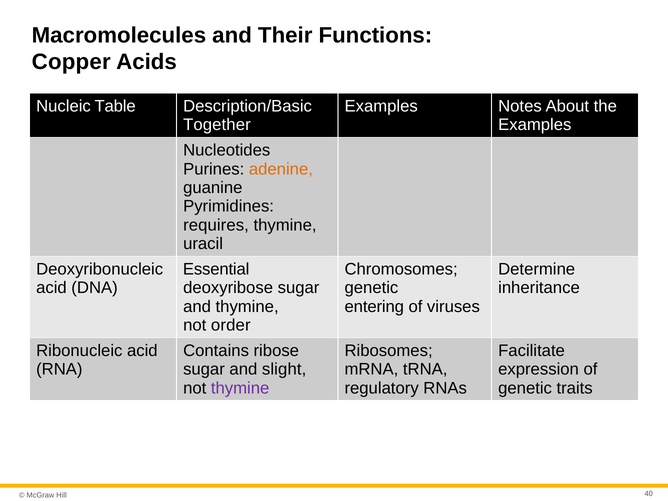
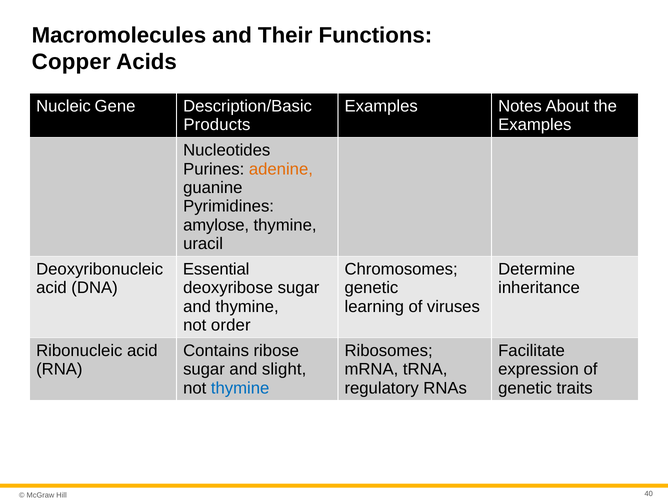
Table: Table -> Gene (115, 106)
Together: Together -> Products (217, 125)
requires: requires -> amylose (216, 225)
entering: entering -> learning (374, 307)
thymine colour: purple -> blue (240, 388)
